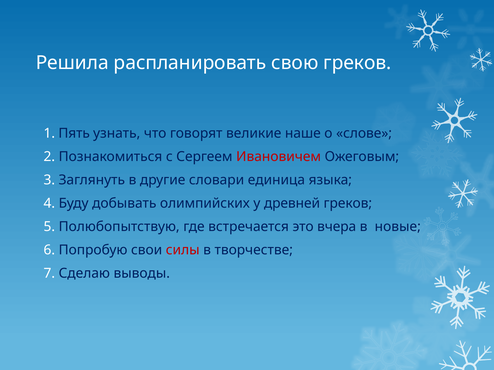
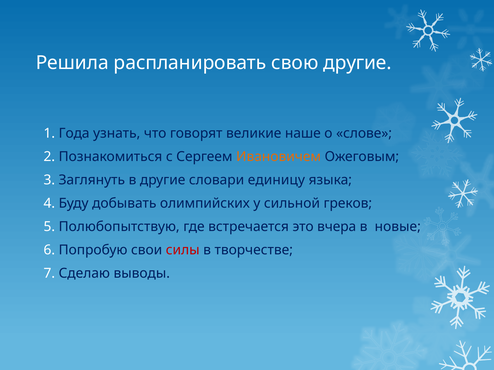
свою греков: греков -> другие (357, 63)
Пять: Пять -> Года (74, 134)
Ивановичем colour: red -> orange (279, 157)
единица: единица -> единицу (276, 180)
древней: древней -> сильной (292, 204)
